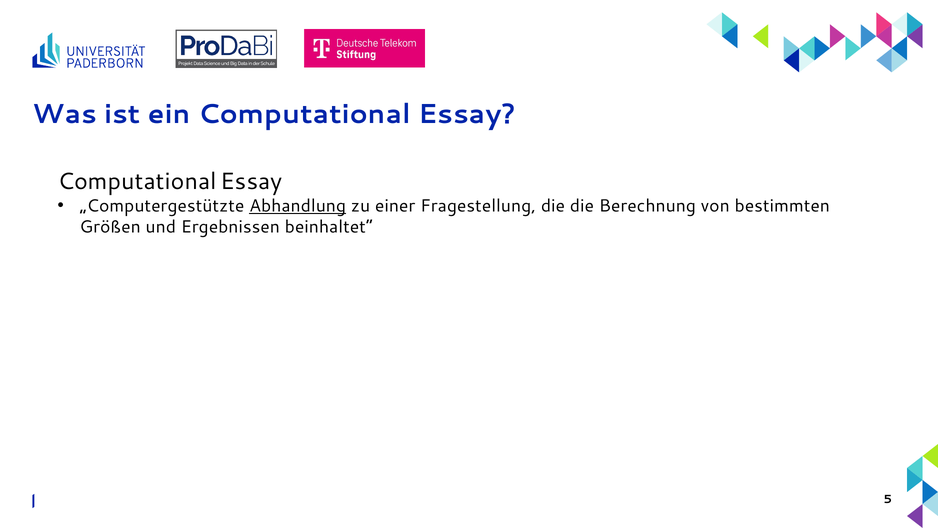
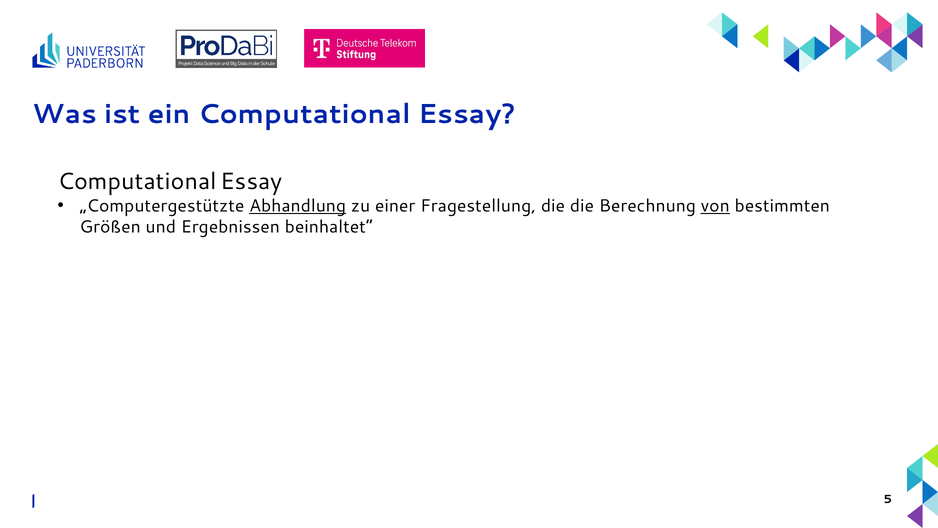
von underline: none -> present (715, 206)
